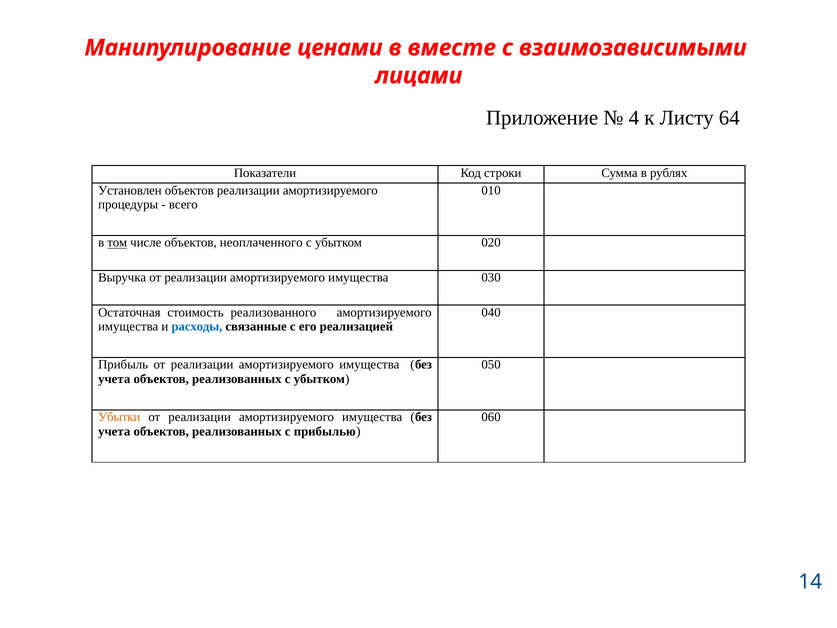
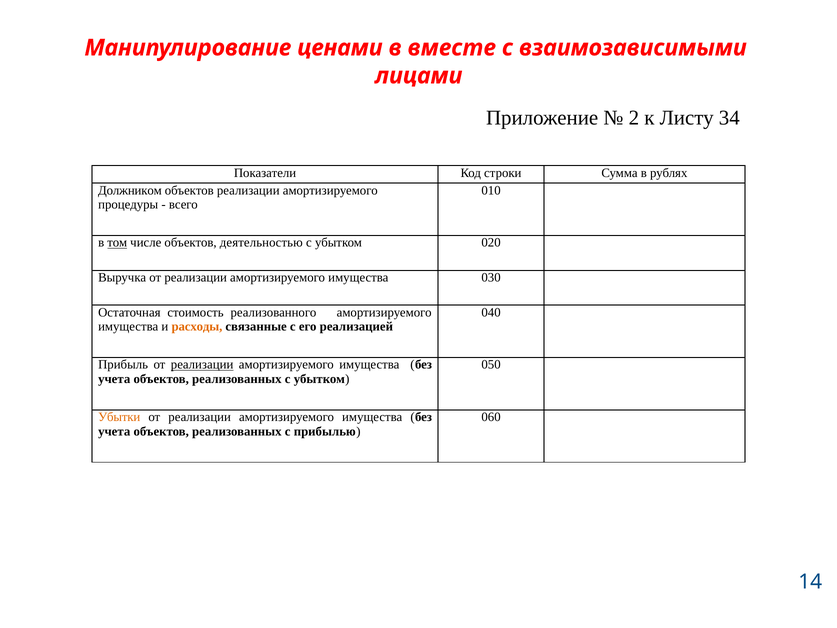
4: 4 -> 2 (634, 118)
64: 64 -> 34 (729, 118)
Установлен: Установлен -> Должником (130, 190)
неоплаченного: неоплаченного -> деятельностью (261, 243)
расходы colour: blue -> orange (197, 327)
реализации underline: none -> present (202, 365)
